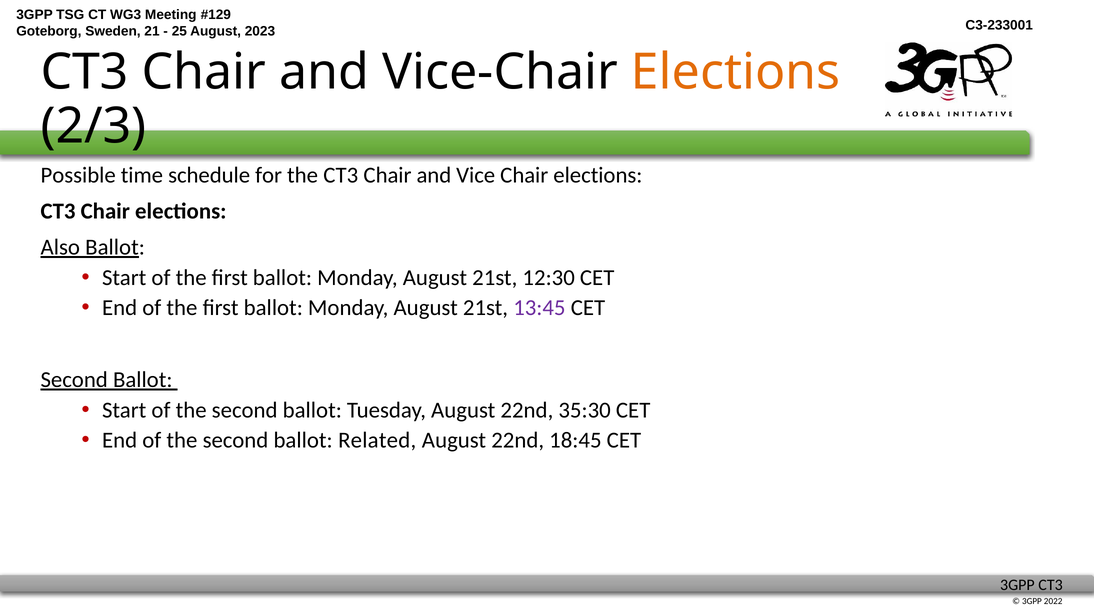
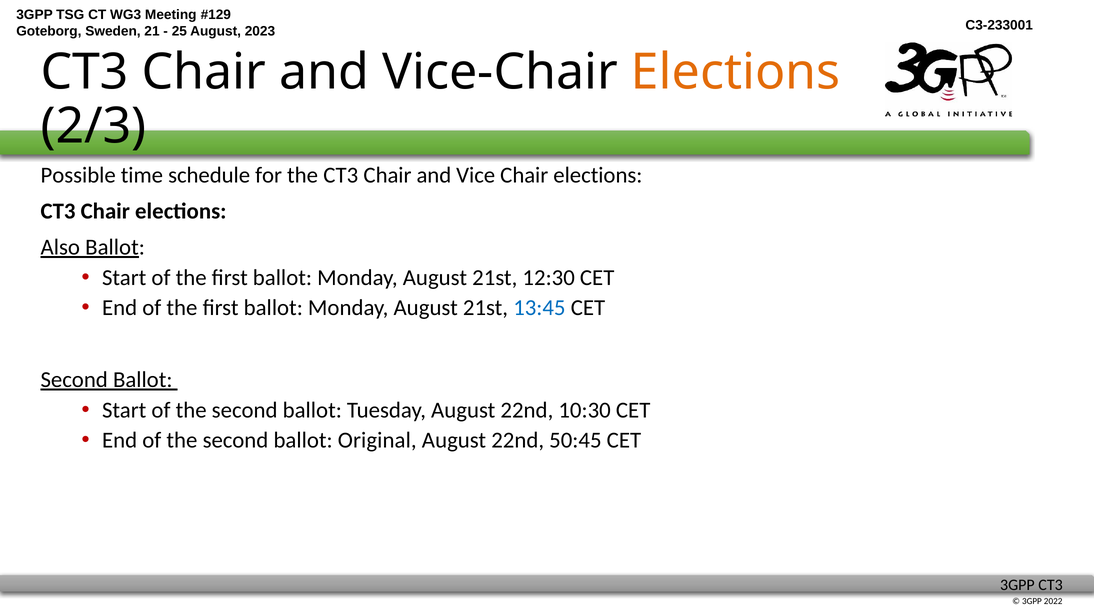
13:45 colour: purple -> blue (539, 308)
35:30: 35:30 -> 10:30 (585, 410)
Related: Related -> Original (377, 441)
18:45: 18:45 -> 50:45 (575, 441)
